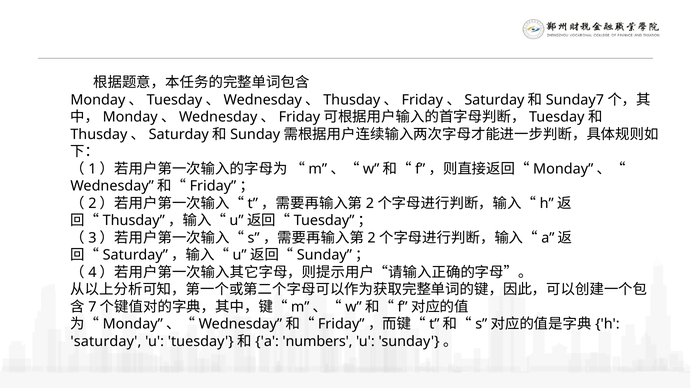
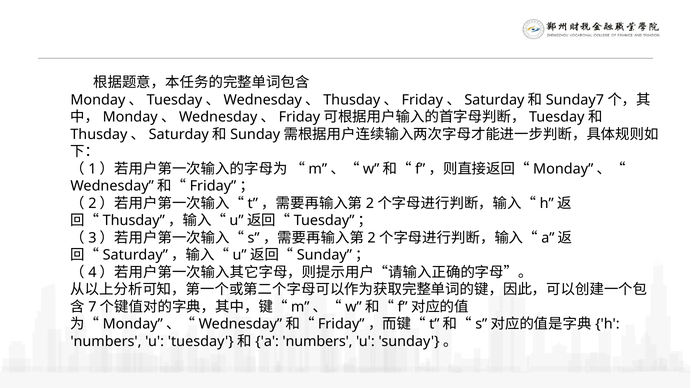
saturday: saturday -> numbers (106, 342)
